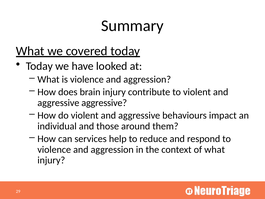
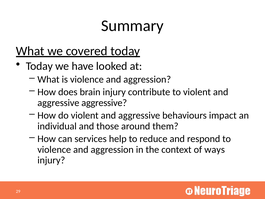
of what: what -> ways (215, 149)
